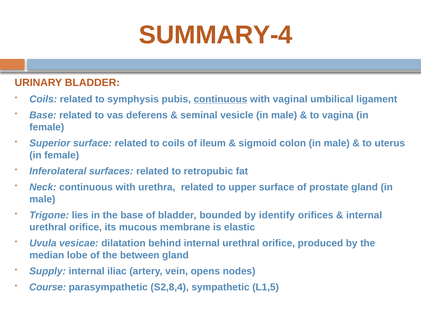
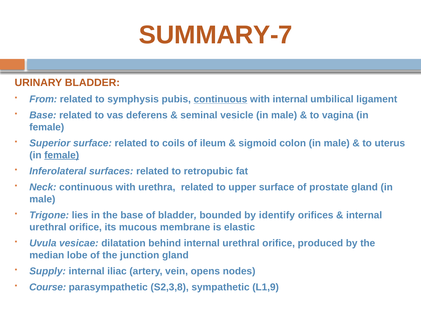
SUMMARY-4: SUMMARY-4 -> SUMMARY-7 (216, 35)
Coils: Coils -> From (43, 99)
with vaginal: vaginal -> internal (290, 99)
female underline: none -> present (62, 155)
between: between -> junction (140, 255)
S2,8,4: S2,8,4 -> S2,3,8 (170, 287)
L1,5: L1,5 -> L1,9 (266, 287)
